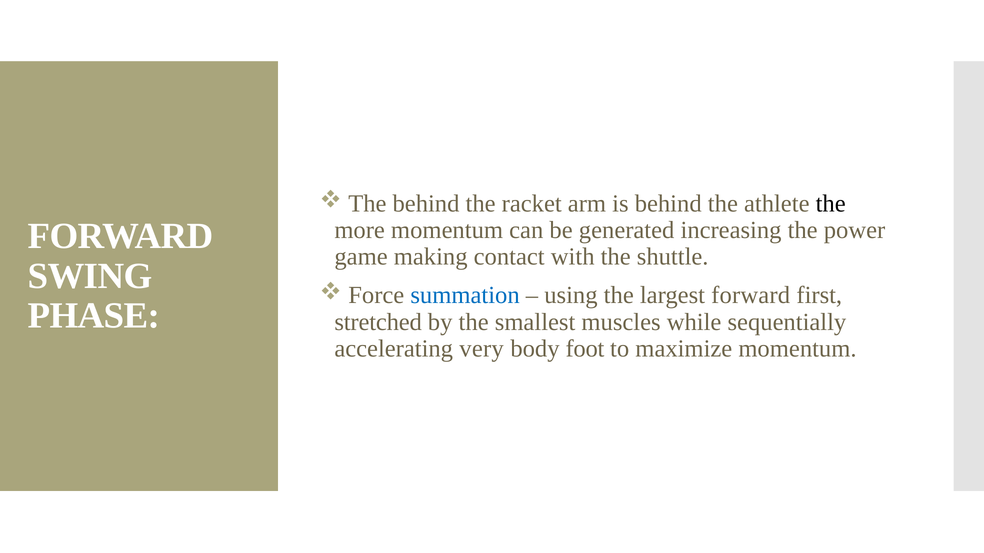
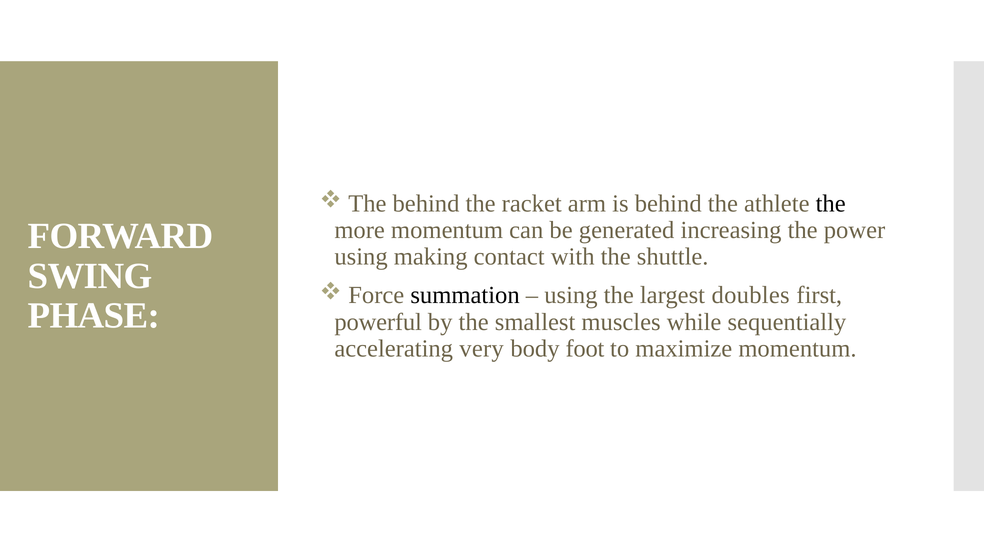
game: game -> using (361, 257)
summation colour: blue -> black (465, 296)
largest forward: forward -> doubles (751, 296)
stretched: stretched -> powerful (378, 322)
